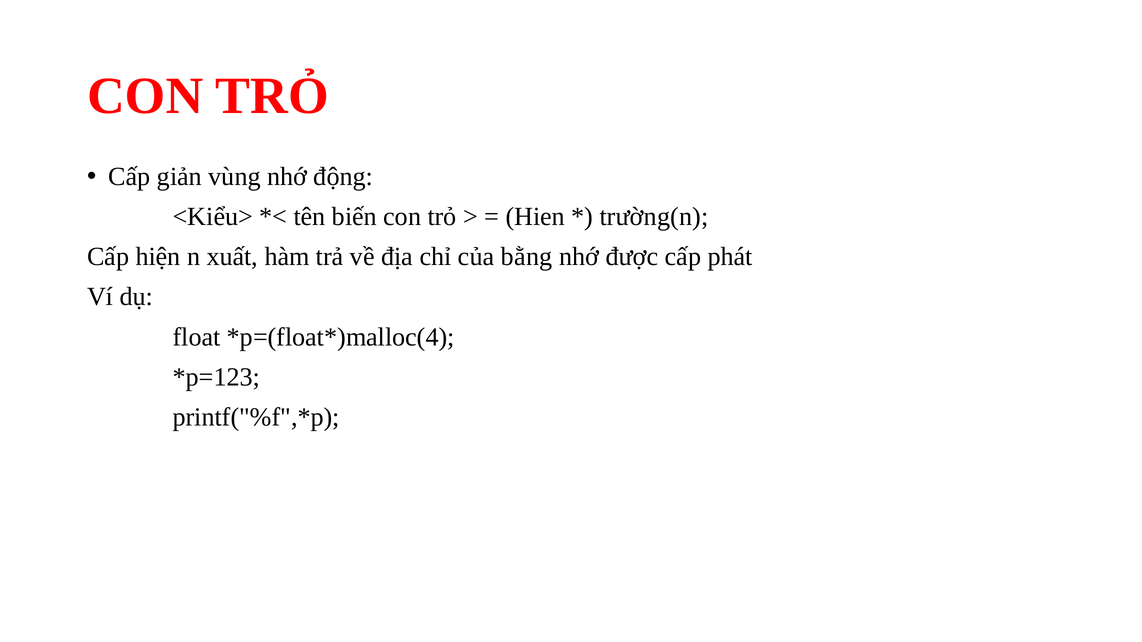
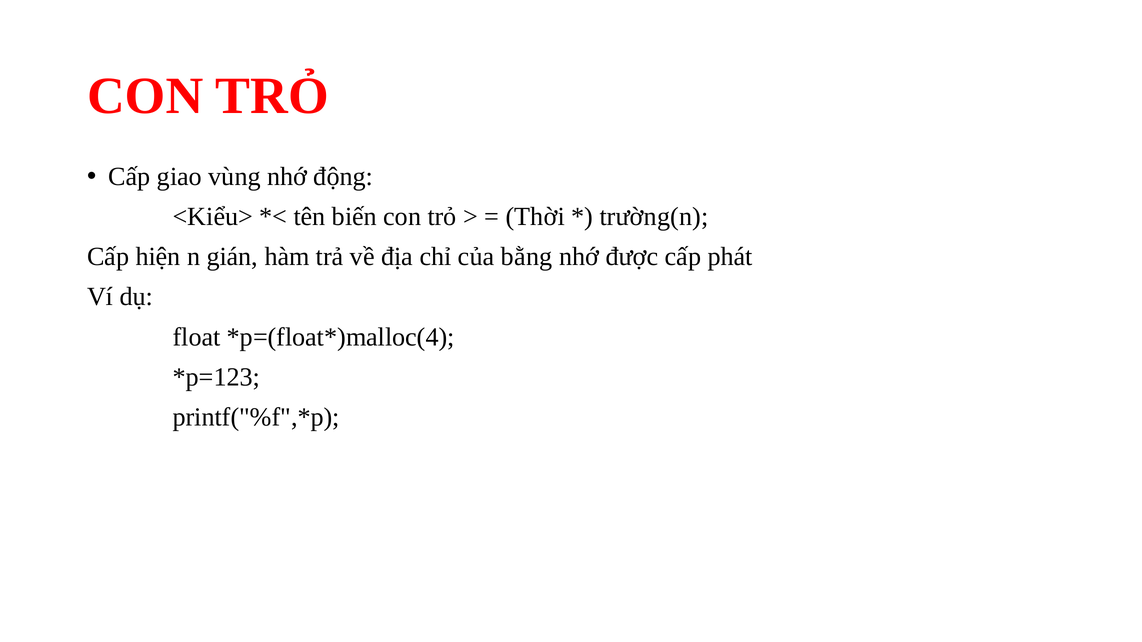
giản: giản -> giao (179, 177)
Hien: Hien -> Thời (535, 217)
xuất: xuất -> gián (232, 257)
